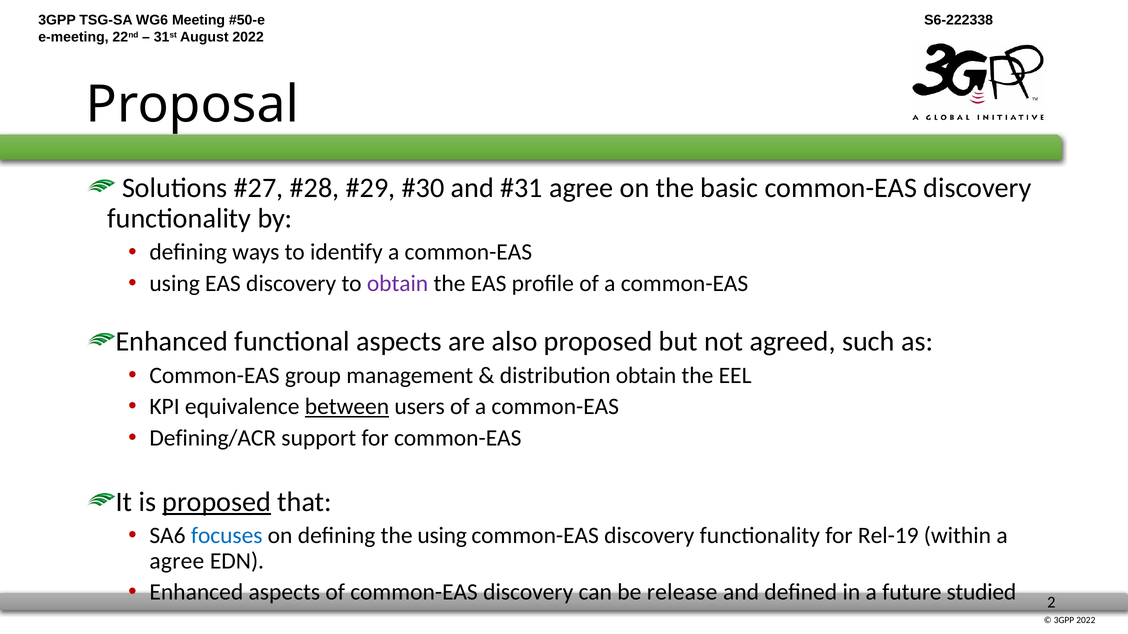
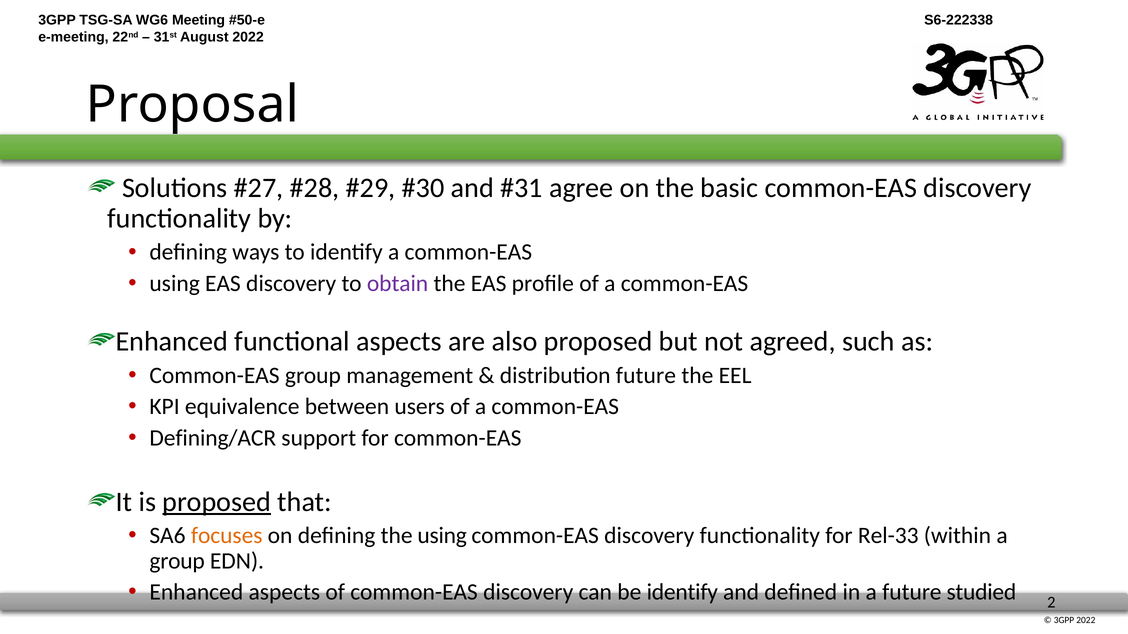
distribution obtain: obtain -> future (646, 376)
between underline: present -> none (347, 407)
focuses colour: blue -> orange (227, 536)
Rel-19: Rel-19 -> Rel-33 (888, 536)
agree: agree -> group (177, 561)
be release: release -> identify (682, 593)
